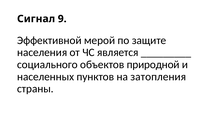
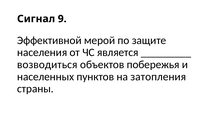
социального: социального -> возводиться (47, 65)
природной: природной -> побережья (153, 65)
